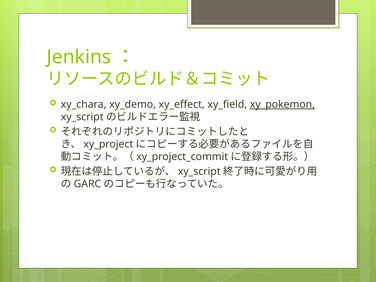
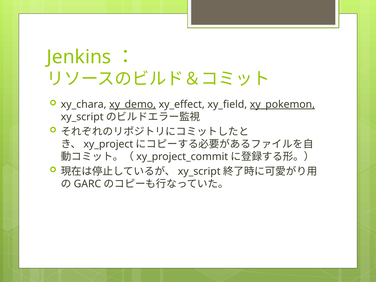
xy_demo underline: none -> present (133, 104)
